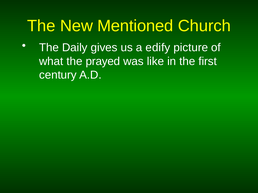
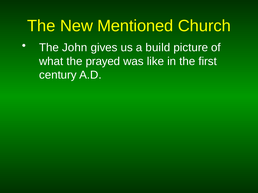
Daily: Daily -> John (75, 48)
edify: edify -> build (158, 48)
